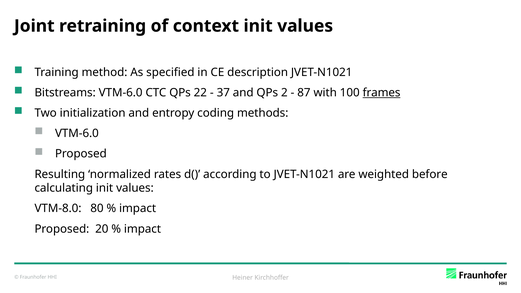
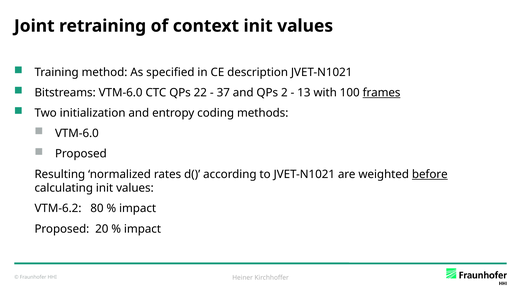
87: 87 -> 13 (304, 93)
before underline: none -> present (430, 174)
VTM-8.0: VTM-8.0 -> VTM-6.2 (58, 209)
